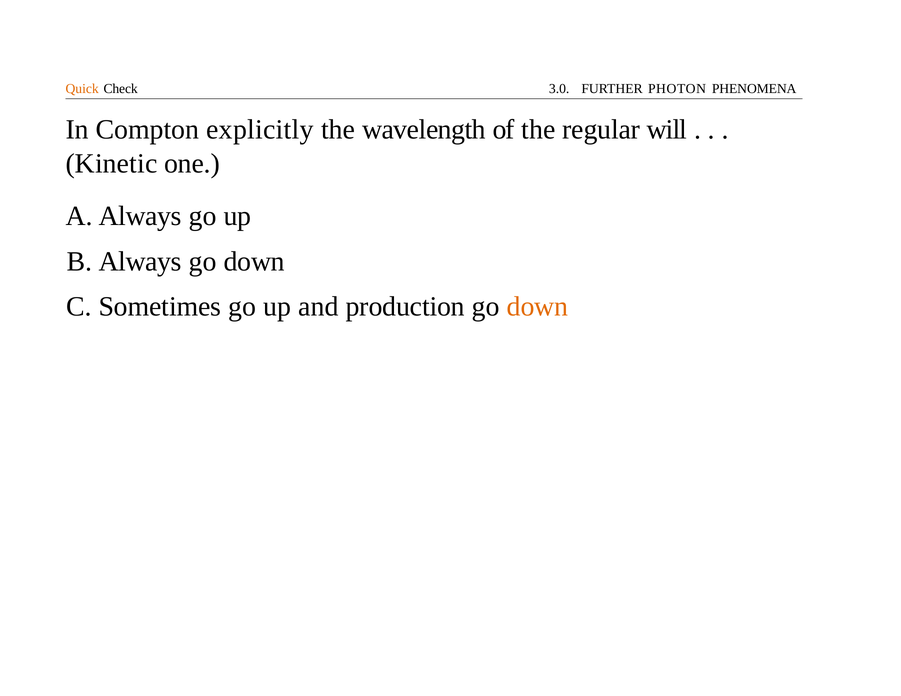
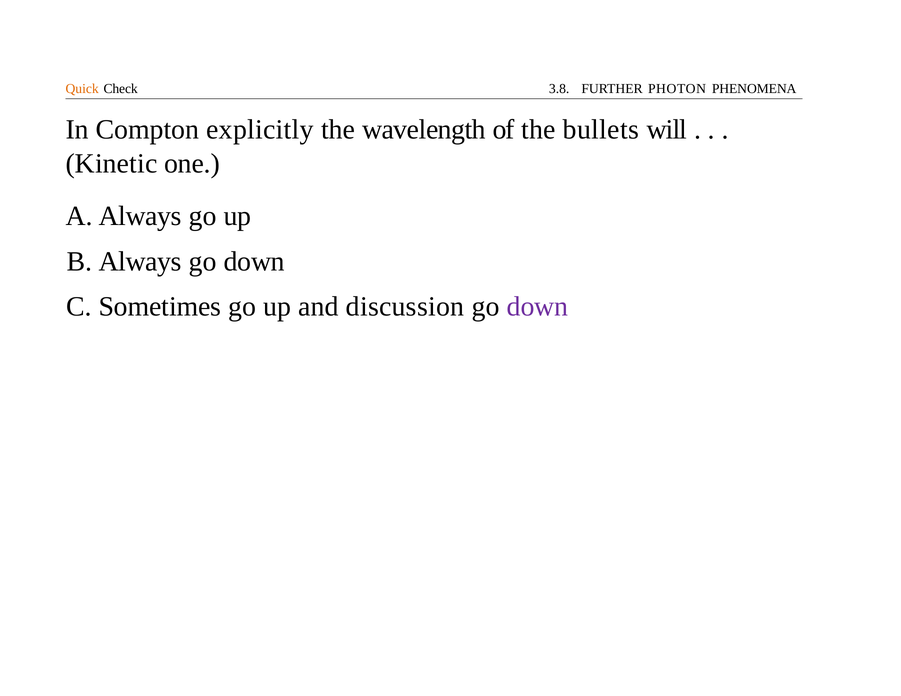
3.0: 3.0 -> 3.8 (559, 89)
regular: regular -> bullets (601, 130)
production: production -> discussion (405, 307)
down colour: orange -> purple (538, 307)
